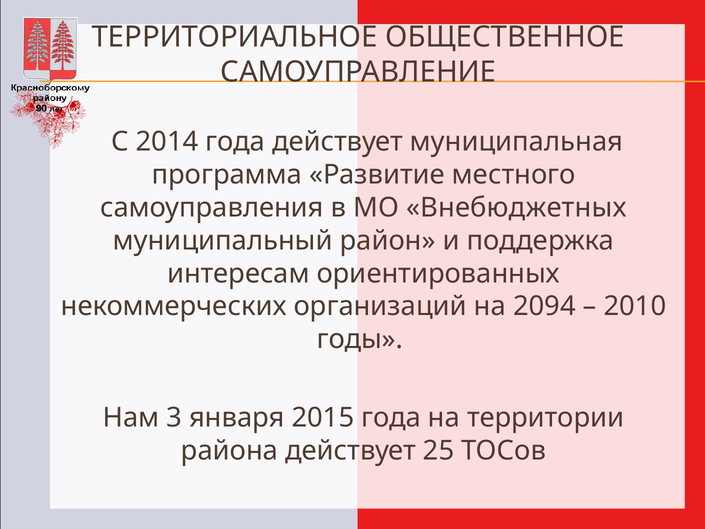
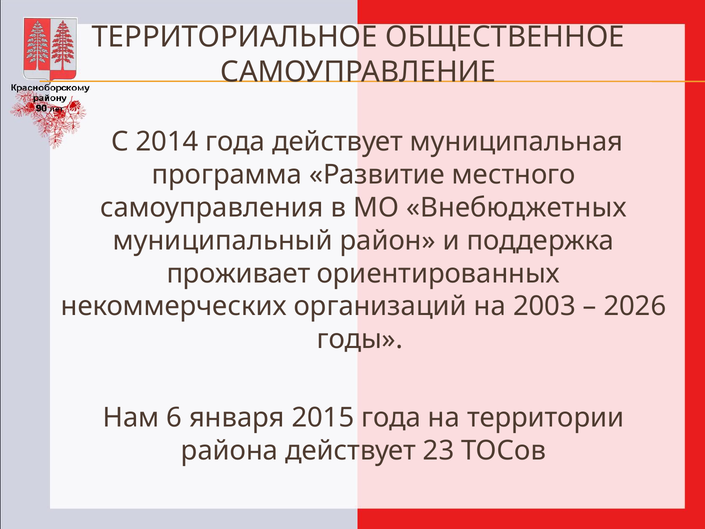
интересам: интересам -> проживает (238, 273)
2094: 2094 -> 2003 (544, 306)
2010: 2010 -> 2026 (635, 306)
3: 3 -> 6 (174, 418)
25: 25 -> 23 (439, 450)
